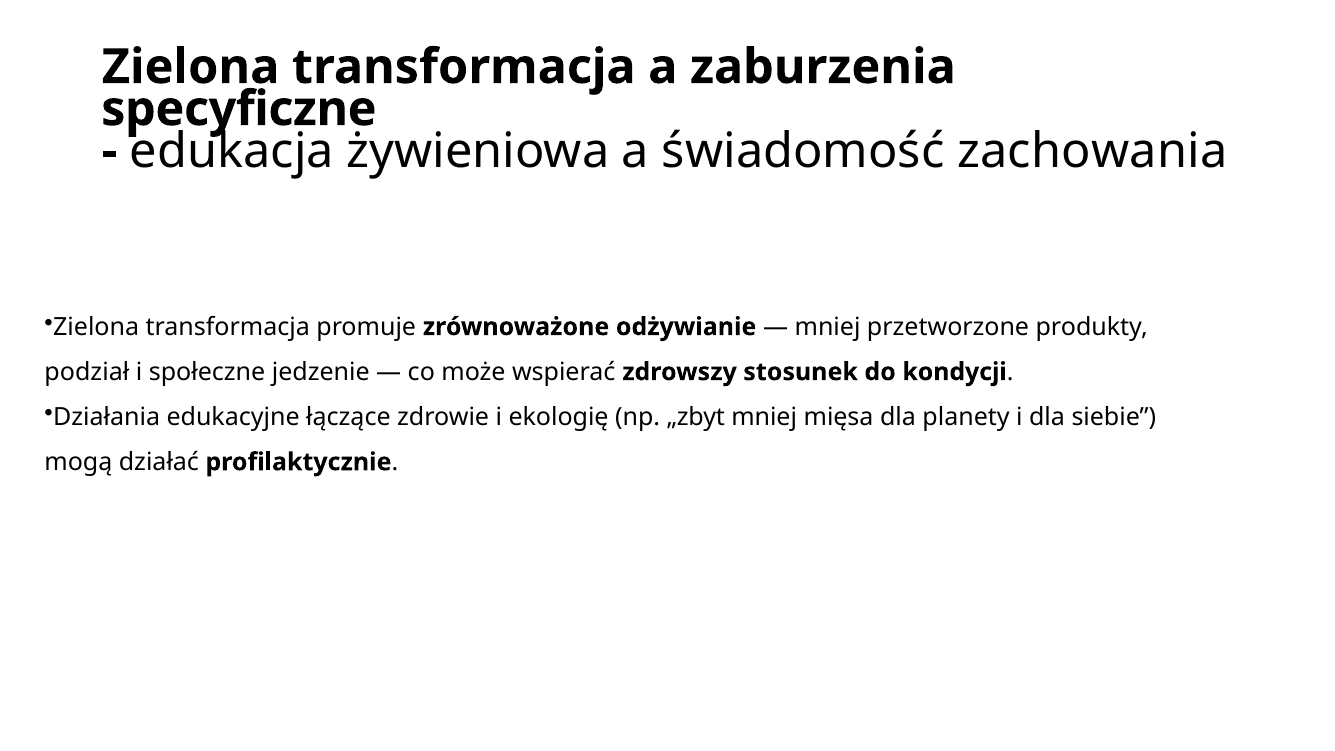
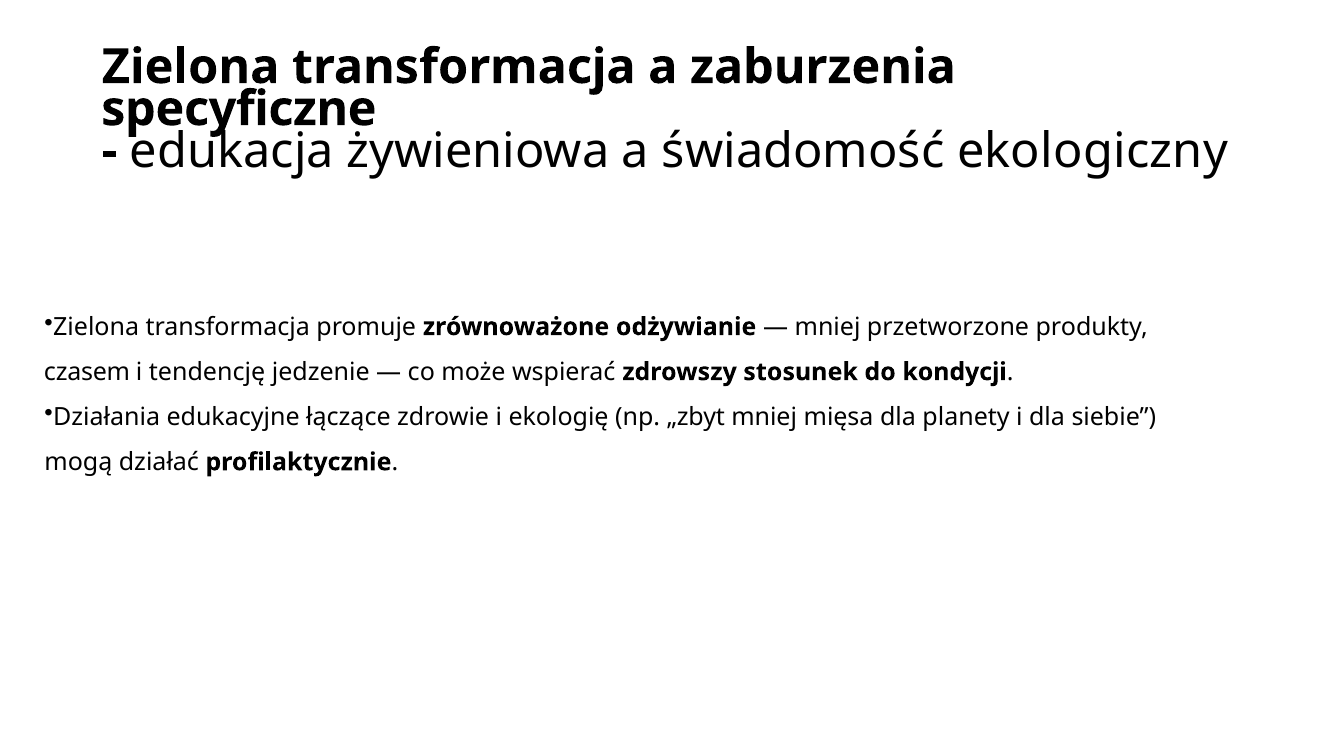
zachowania: zachowania -> ekologiczny (1092, 151)
podział: podział -> czasem (87, 372)
społeczne: społeczne -> tendencję (207, 372)
